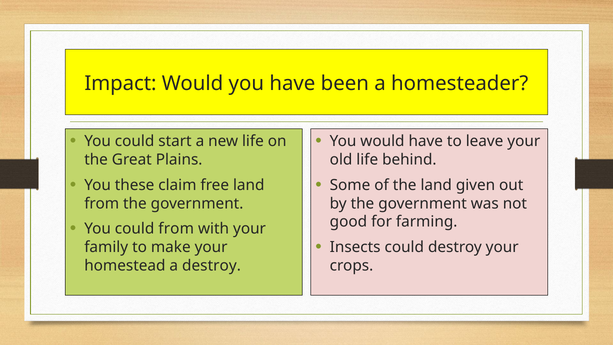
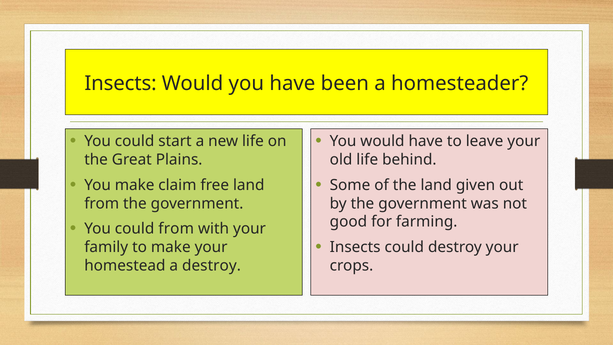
Impact: Impact -> Insects (121, 84)
You these: these -> make (135, 185)
